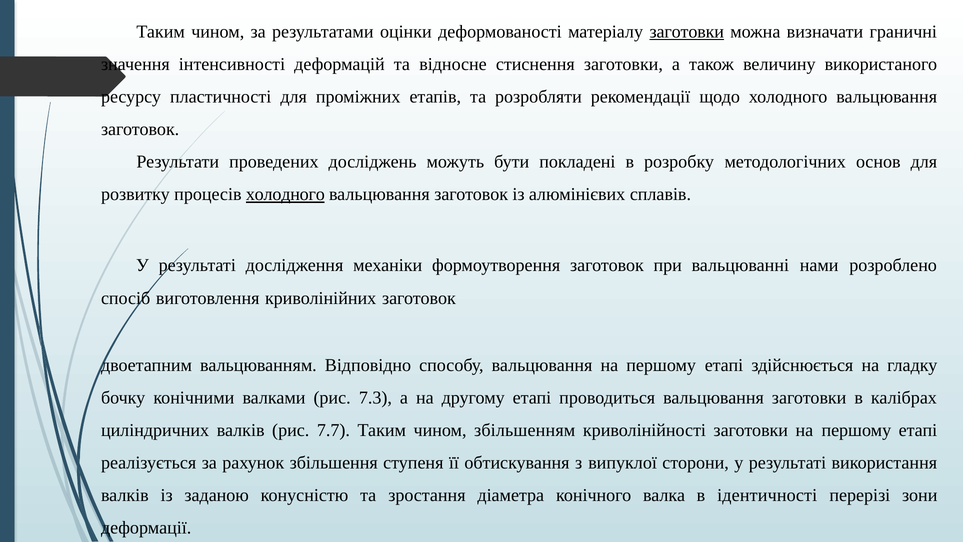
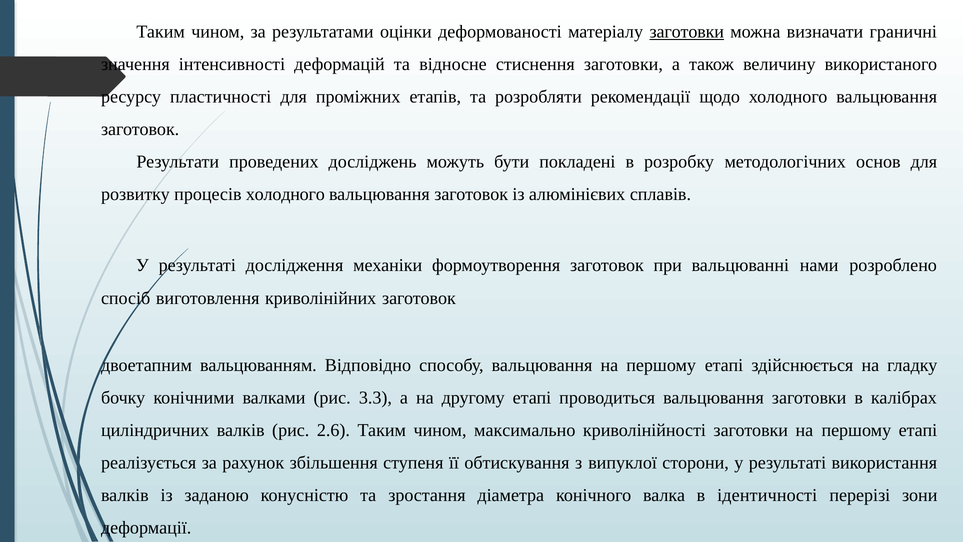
холодного underline: present -> none (285, 194)
7.3: 7.3 -> 3.3 (375, 397)
7.7: 7.7 -> 2.6 (333, 430)
збільшенням: збільшенням -> максимально (525, 430)
